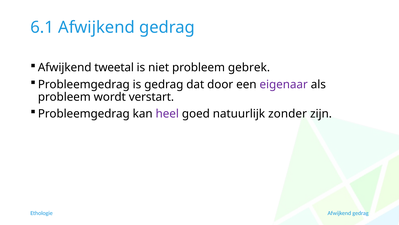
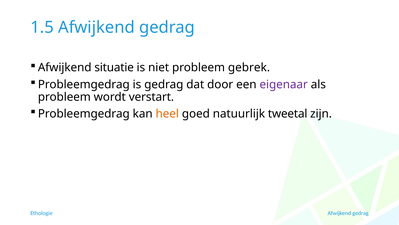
6.1: 6.1 -> 1.5 (42, 27)
tweetal: tweetal -> situatie (114, 67)
heel colour: purple -> orange (167, 113)
zonder: zonder -> tweetal (288, 113)
